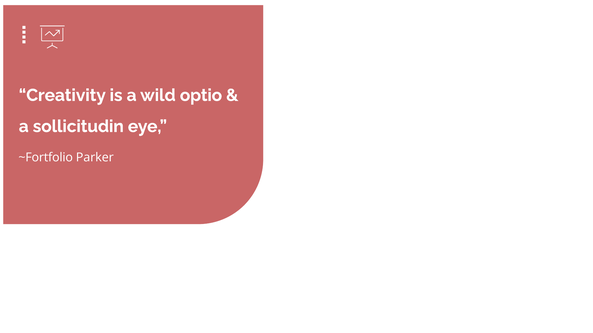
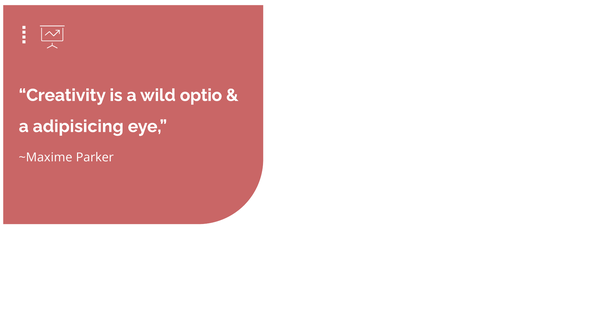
sollicitudin: sollicitudin -> adipisicing (78, 127)
~Fortfolio: ~Fortfolio -> ~Maxime (46, 158)
